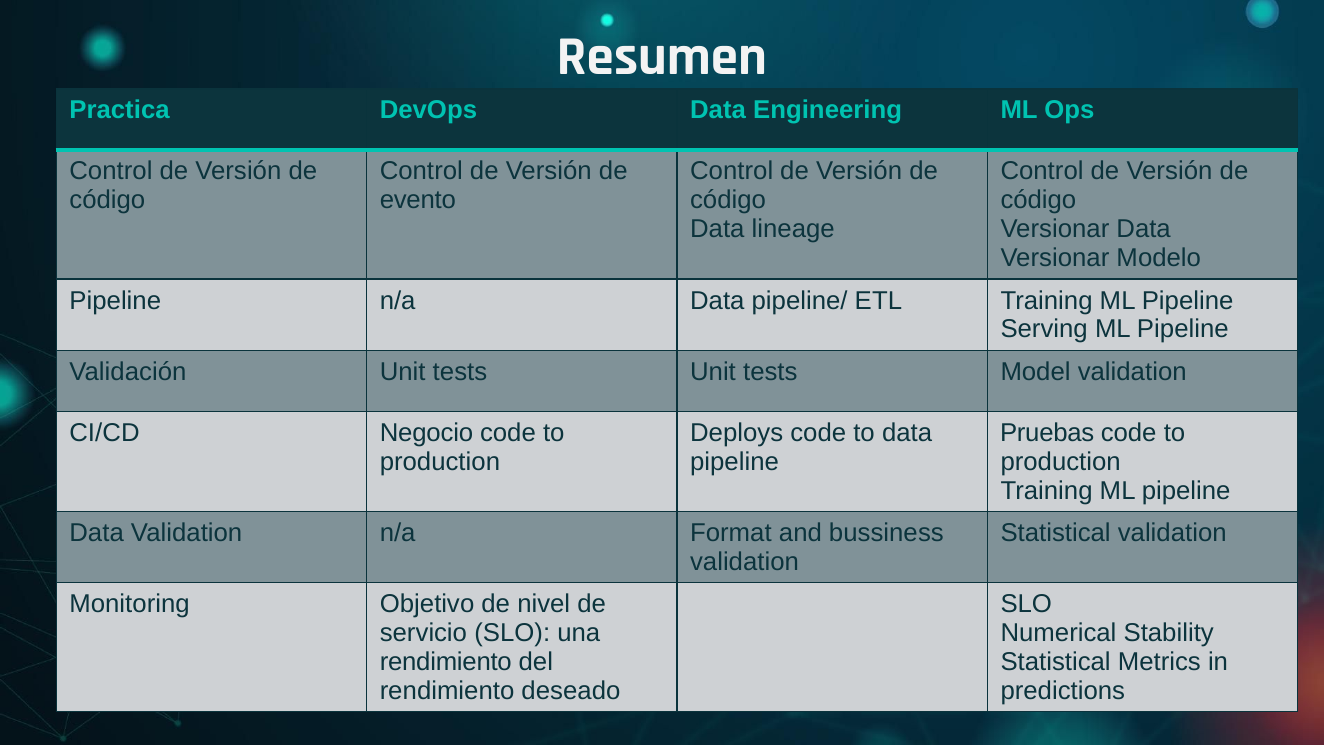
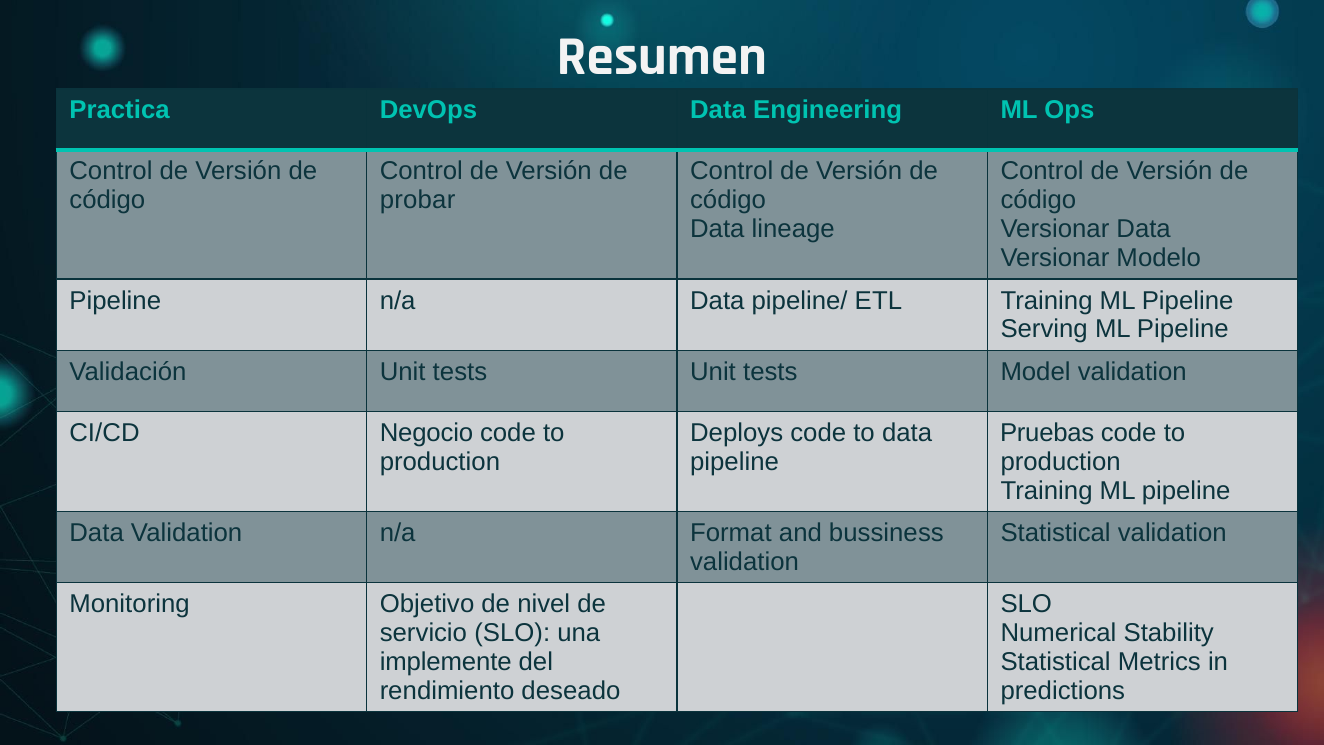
evento: evento -> probar (418, 200)
rendimiento: rendimiento -> implemente (446, 662)
